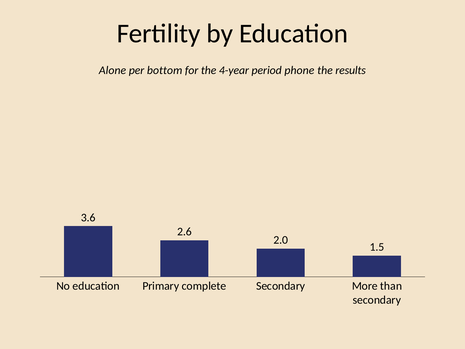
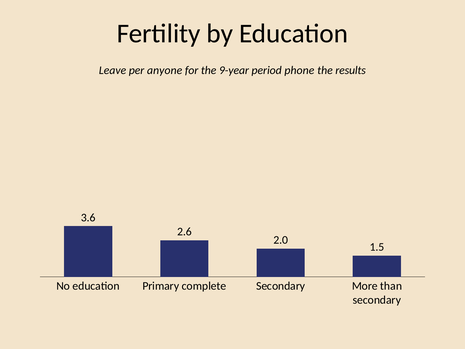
Alone: Alone -> Leave (113, 70)
bottom: bottom -> anyone (165, 70)
4-year: 4-year -> 9-year (234, 70)
